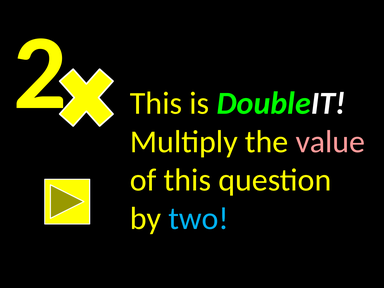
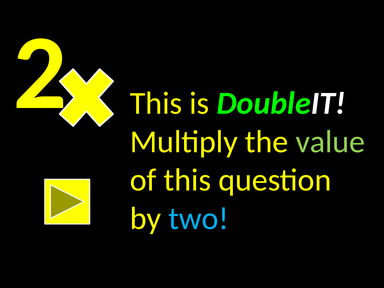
value colour: pink -> light green (330, 142)
